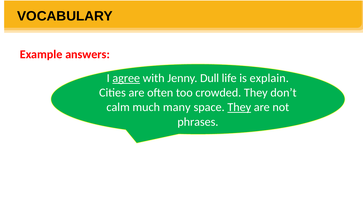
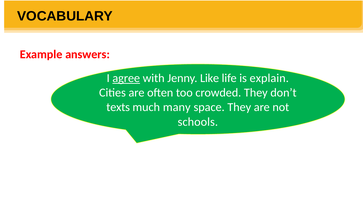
Dull: Dull -> Like (210, 78)
calm: calm -> texts (118, 107)
They underline: present -> none (239, 107)
phrases: phrases -> schools (198, 122)
